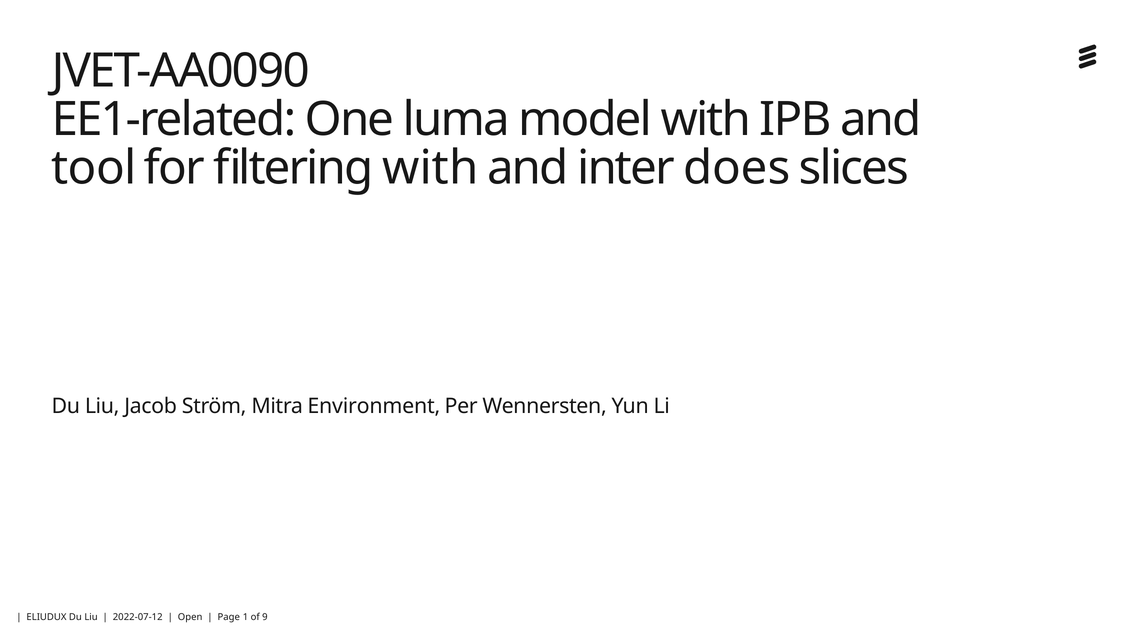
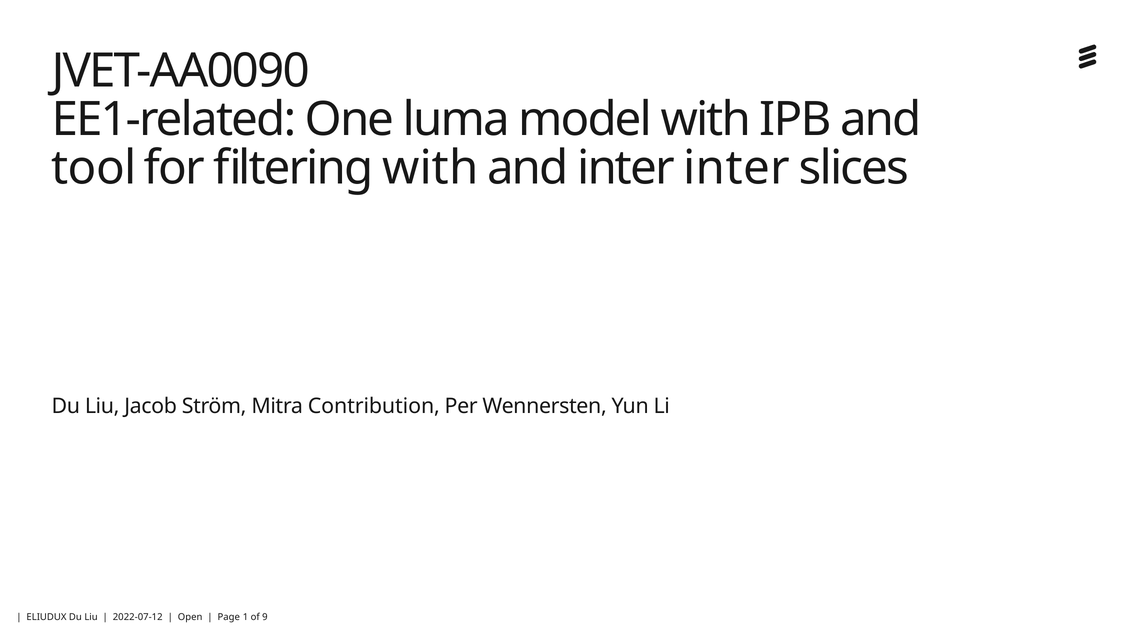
inter does: does -> inter (737, 168)
Environment: Environment -> Contribution (374, 406)
